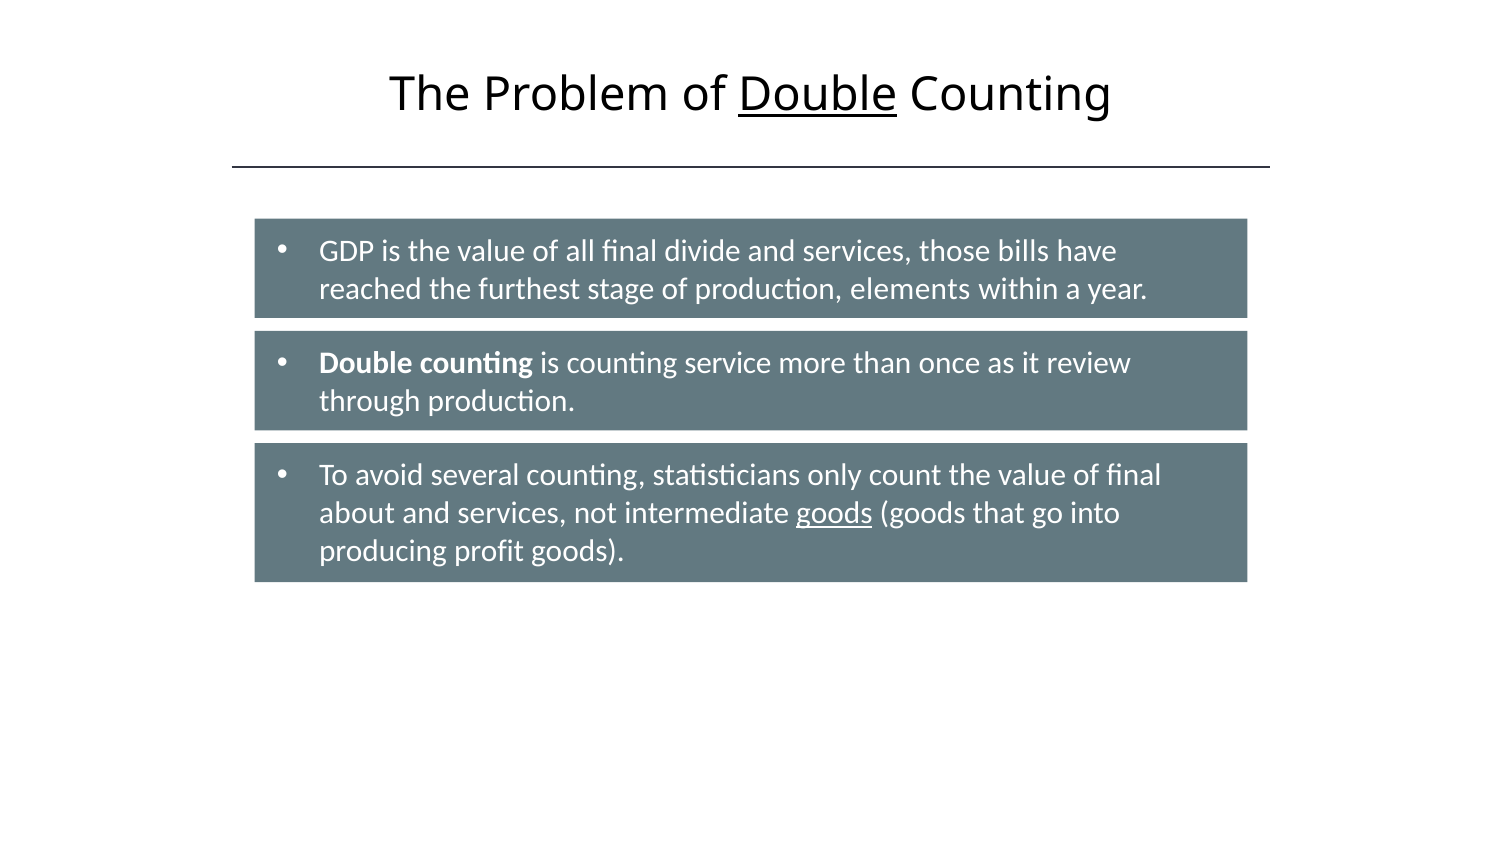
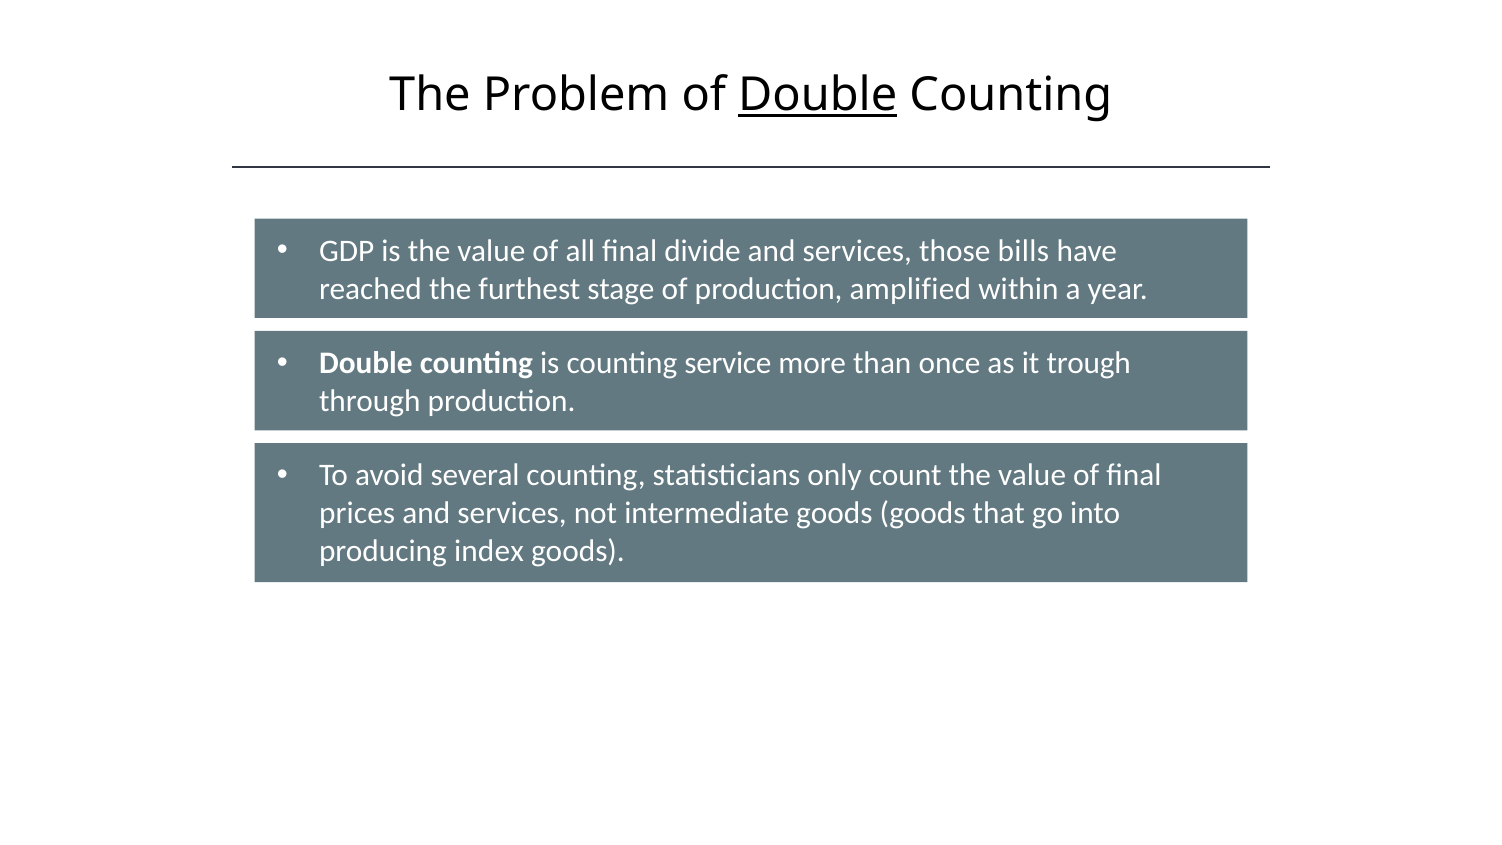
elements: elements -> amplified (910, 289)
review: review -> trough (1089, 363)
about: about -> prices (357, 513)
goods underline: present -> none (834, 513)
profit: profit -> index (489, 551)
